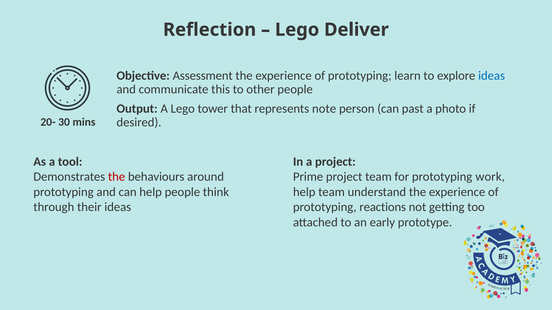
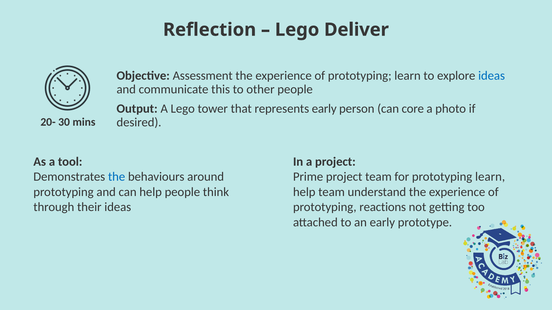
represents note: note -> early (324, 109)
past: past -> core (413, 109)
the colour: red -> blue (117, 177)
for prototyping work: work -> learn (490, 177)
